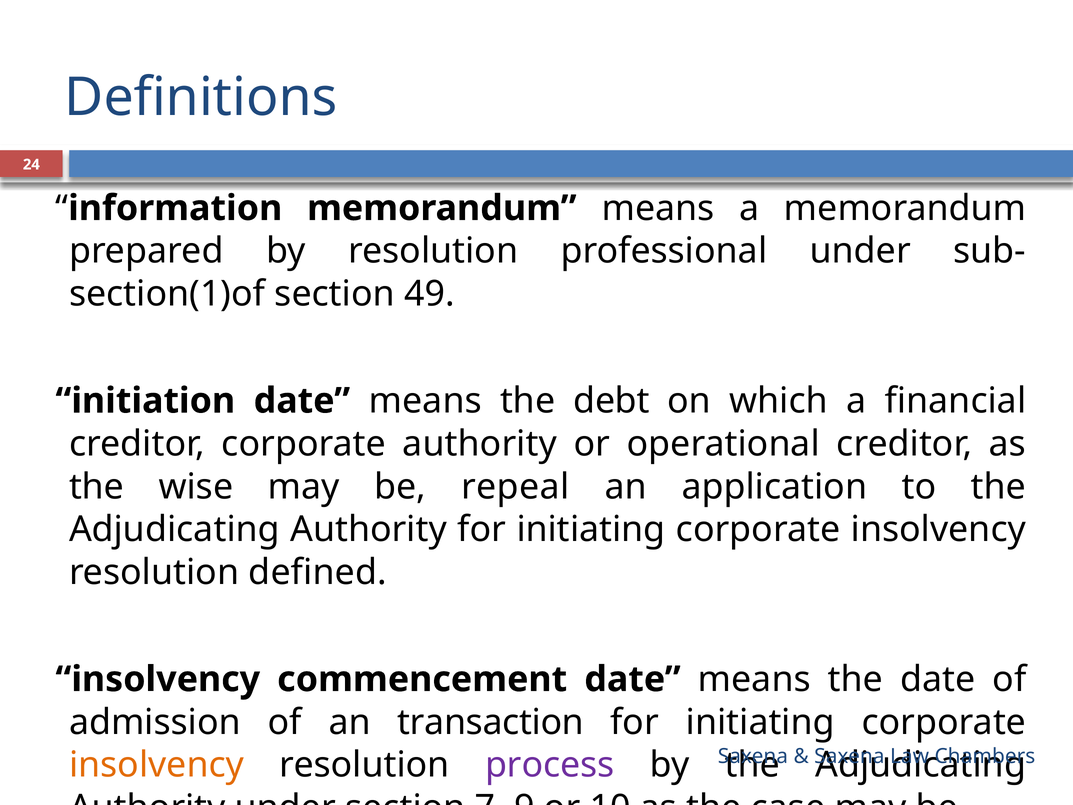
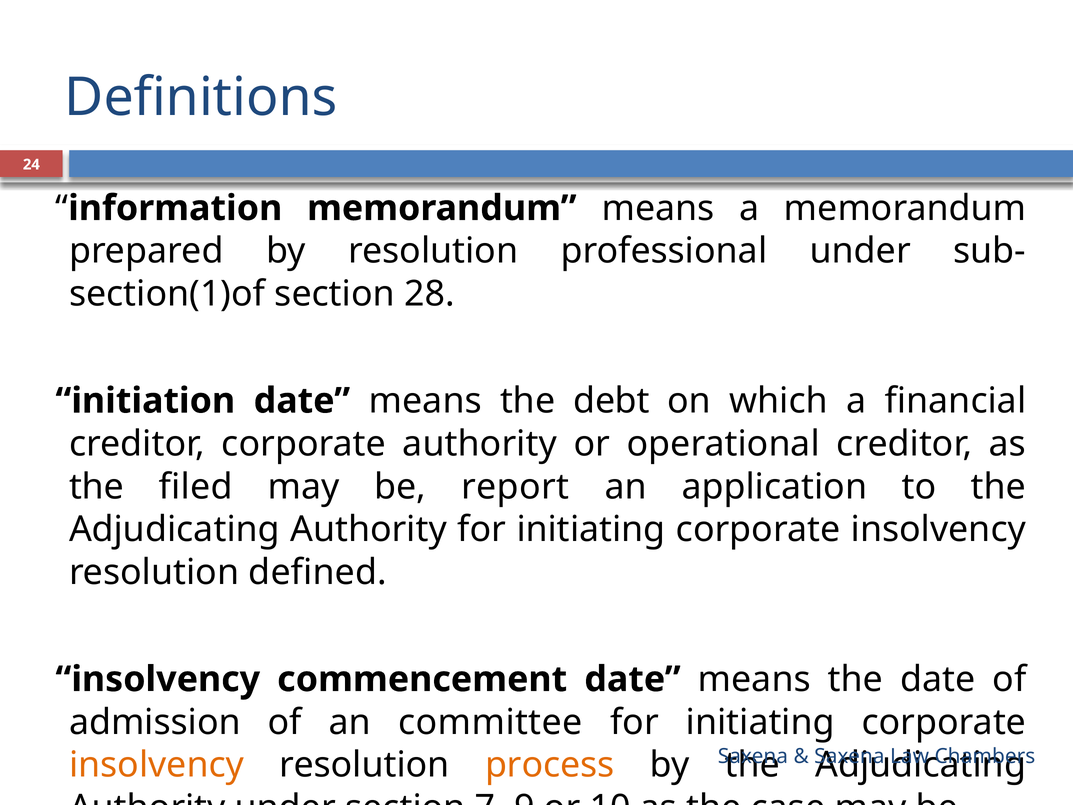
49: 49 -> 28 (429, 294)
wise: wise -> filed (196, 487)
repeal: repeal -> report (515, 487)
transaction: transaction -> committee (490, 722)
process colour: purple -> orange (550, 765)
